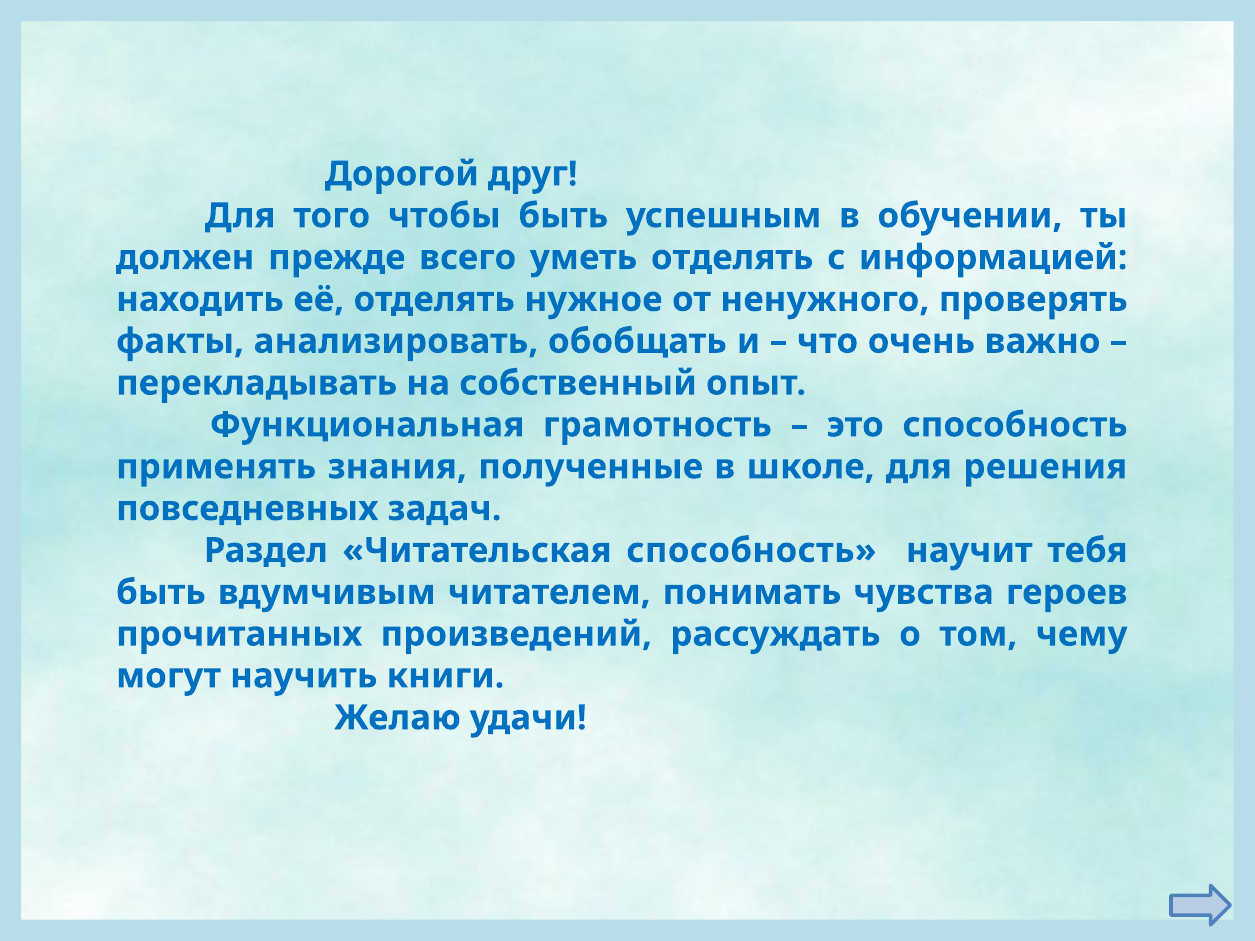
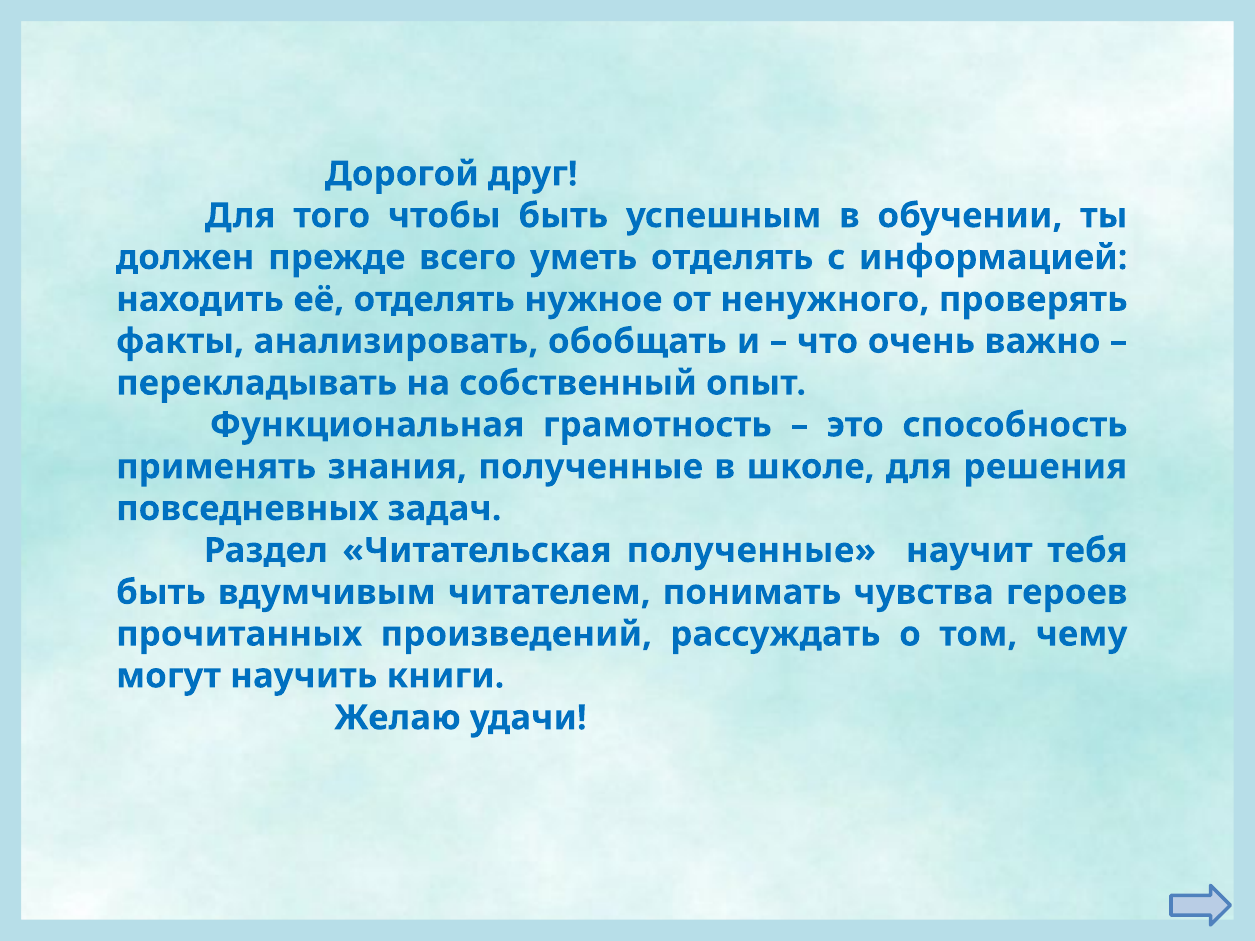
Читательская способность: способность -> полученные (751, 551)
